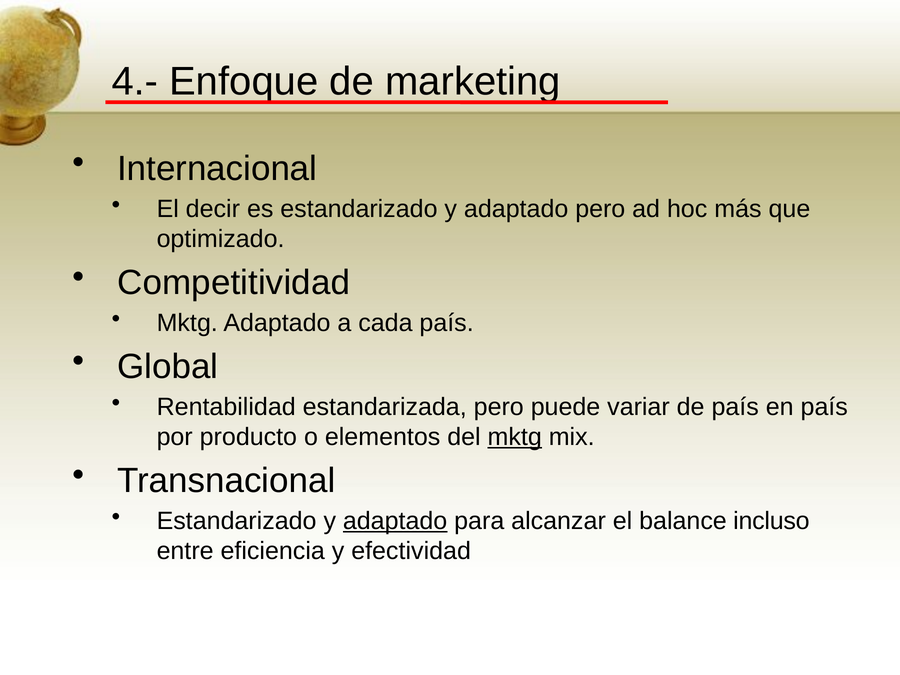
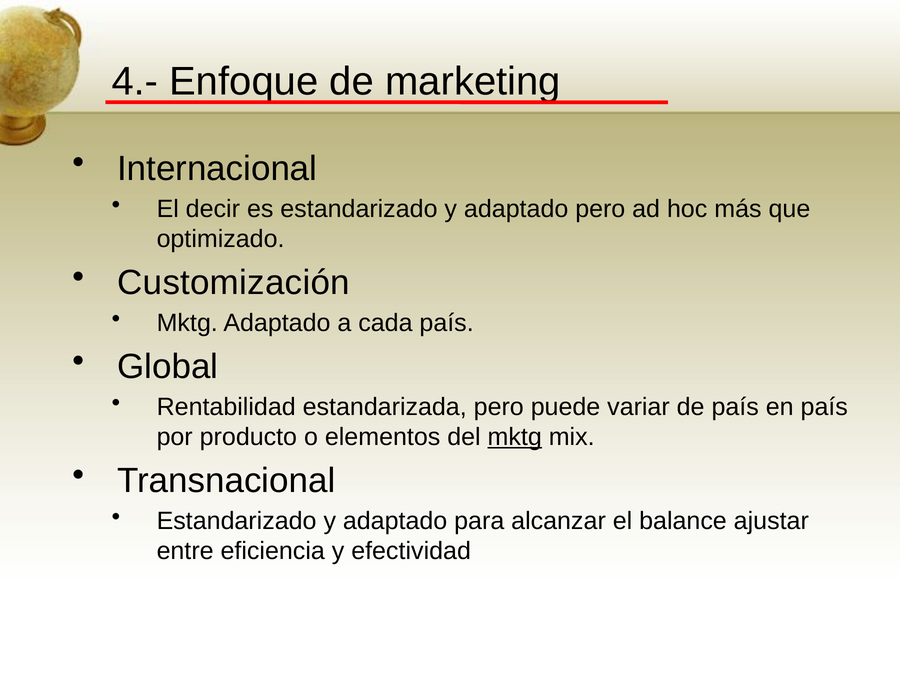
Competitividad: Competitividad -> Customización (234, 283)
adaptado underline: present -> none (395, 521)
incluso: incluso -> ajustar (771, 521)
